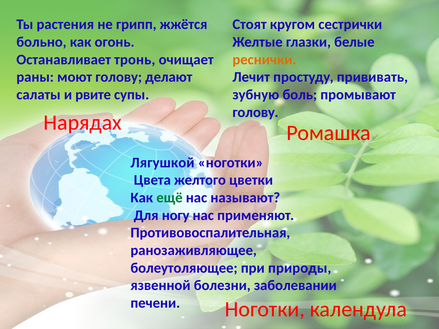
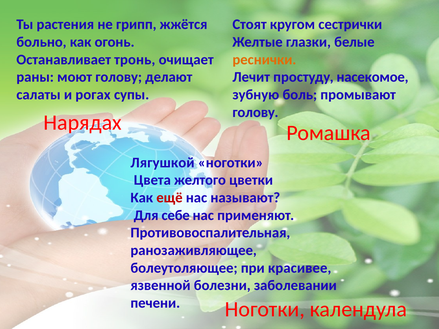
прививать: прививать -> насекомое (373, 77)
рвите: рвите -> рогах (93, 95)
ещё colour: green -> red (169, 198)
ногу: ногу -> себе (176, 215)
природы: природы -> красивее (300, 268)
